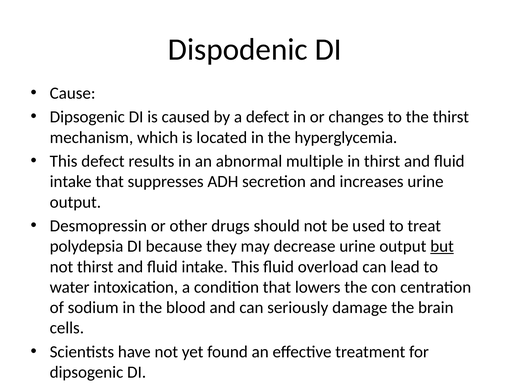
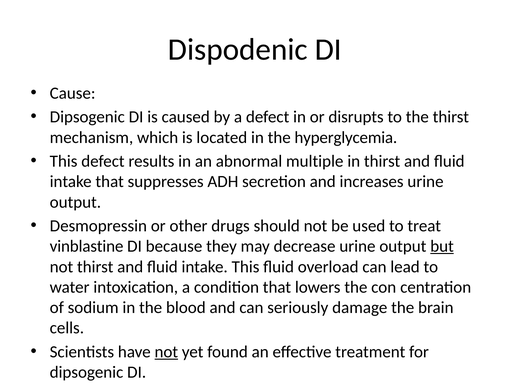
changes: changes -> disrupts (356, 117)
polydepsia: polydepsia -> vinblastine (87, 246)
not underline: none -> present (166, 351)
